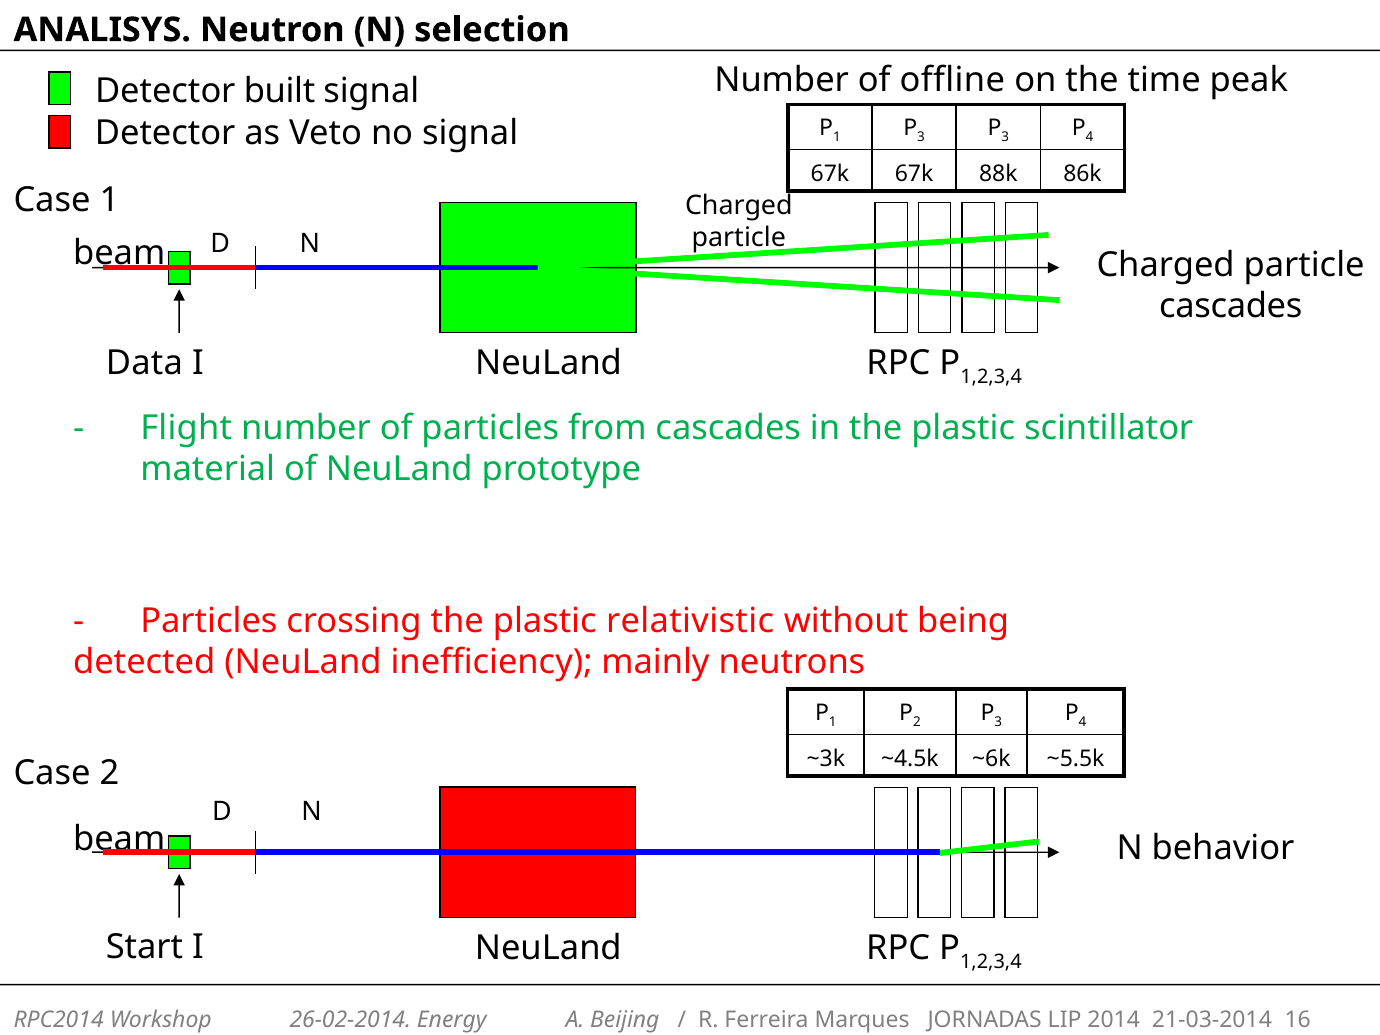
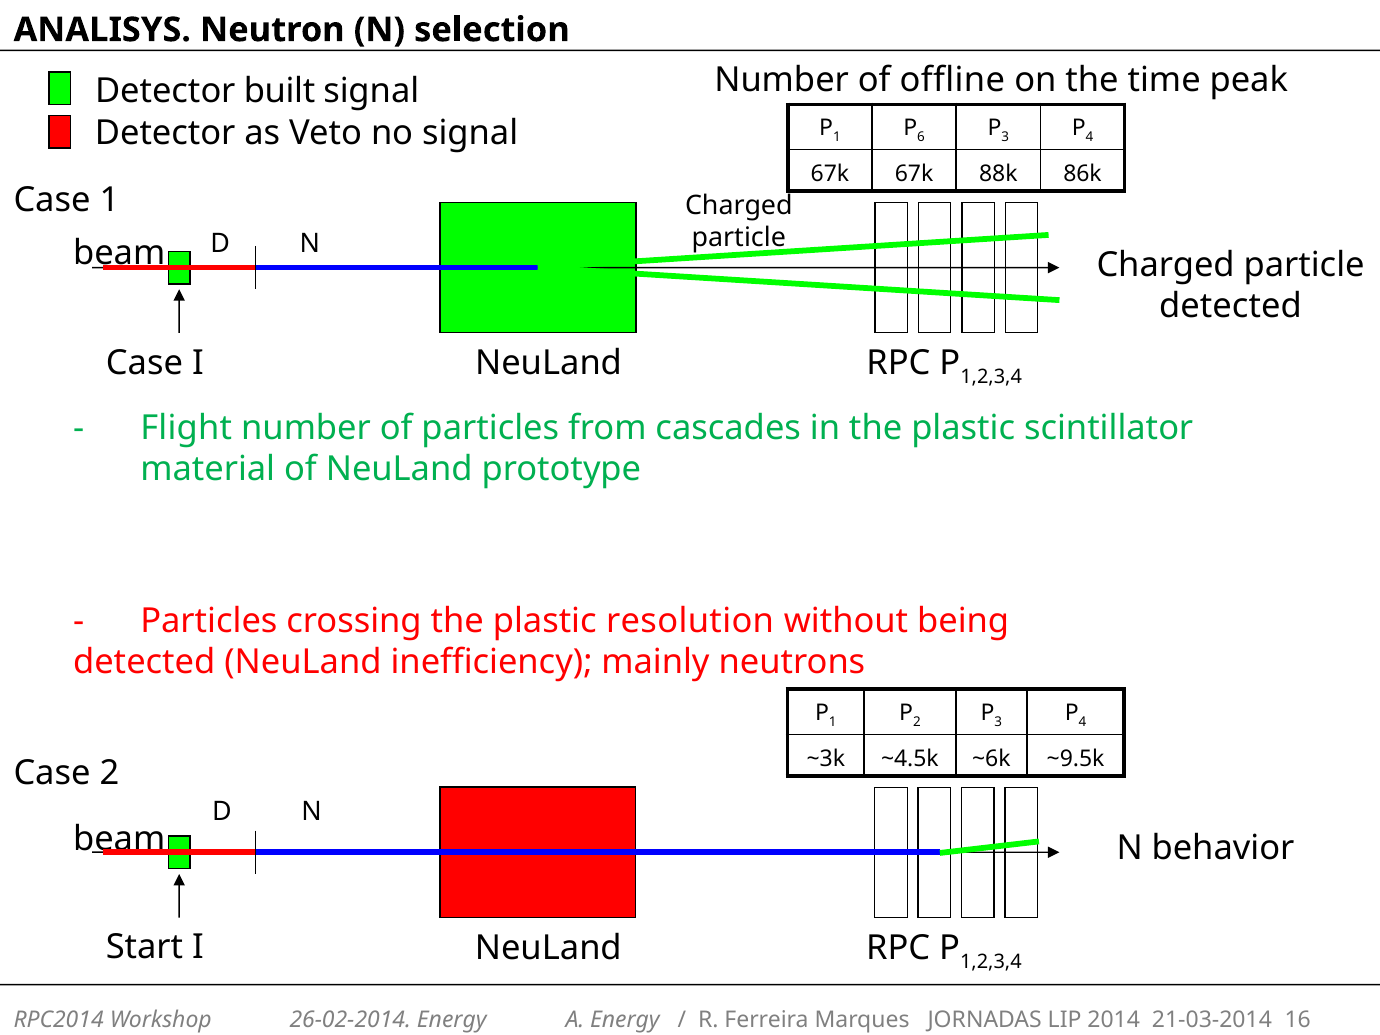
3: 3 -> 6 (921, 137)
cascades: cascades -> detected (1231, 306)
Data: Data -> Case (145, 363)
relativistic: relativistic -> resolution (690, 621)
~5.5k: ~5.5k -> ~9.5k (1076, 758)
A Beijing: Beijing -> Energy (625, 1019)
